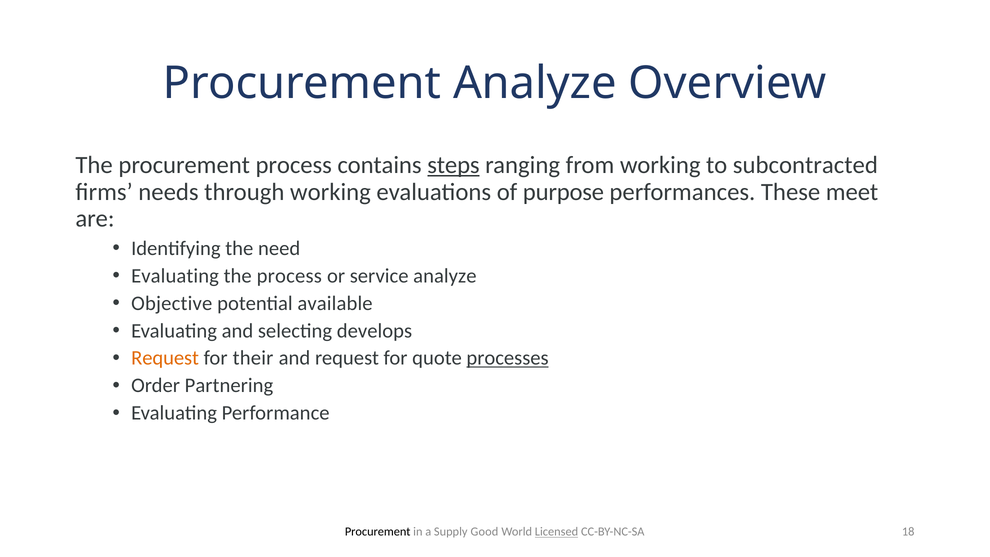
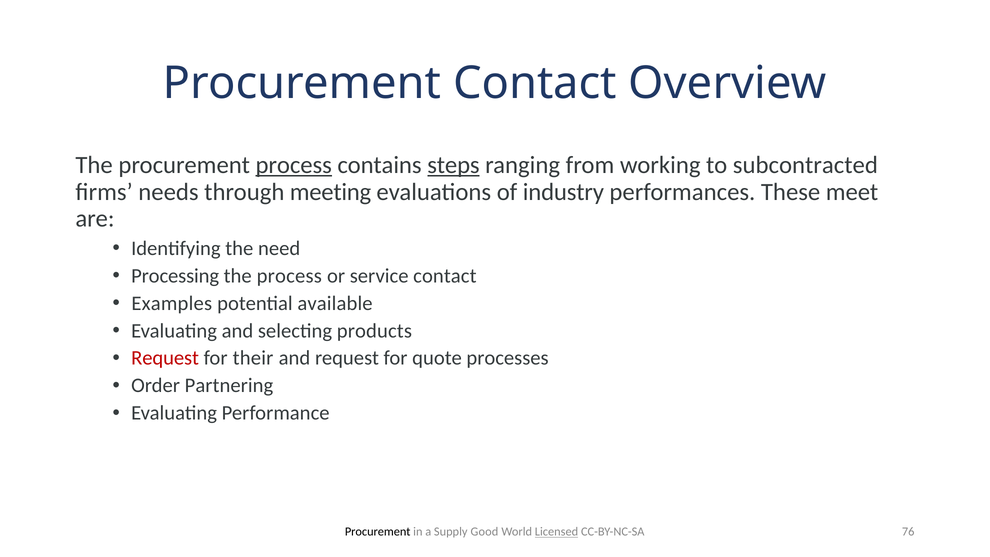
Procurement Analyze: Analyze -> Contact (535, 83)
process underline: none -> present (294, 165)
through working: working -> meeting (331, 192)
purpose: purpose -> industry (563, 192)
Evaluating: Evaluating -> Processing (175, 276)
service analyze: analyze -> contact (445, 276)
Objective: Objective -> Examples (172, 303)
develops: develops -> products (374, 331)
Request colour: orange -> red (165, 358)
processes underline: present -> none (508, 358)
18: 18 -> 76 (908, 532)
